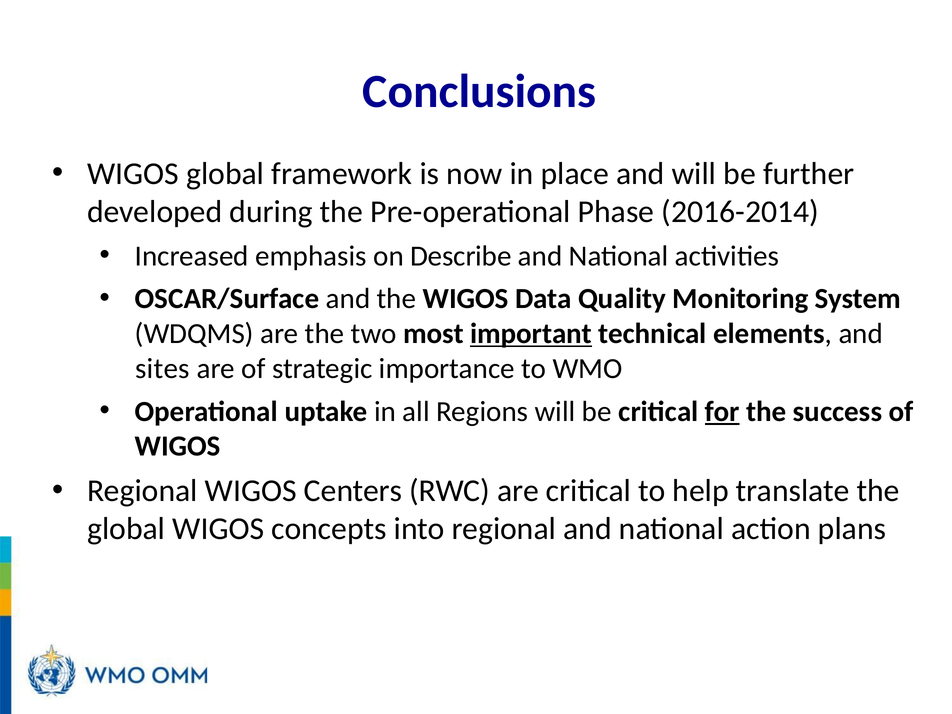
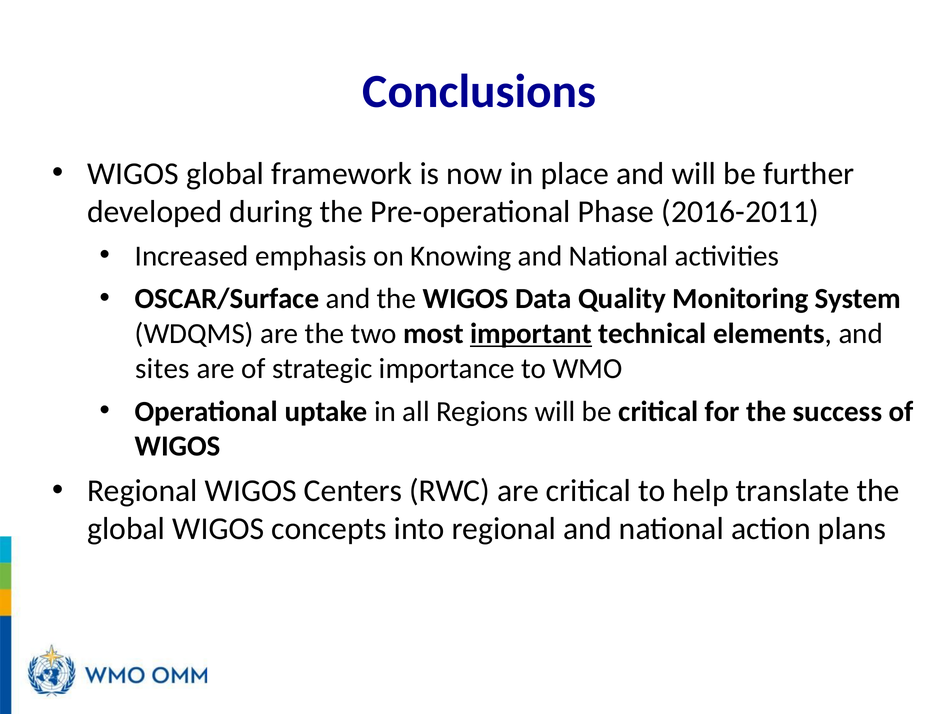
2016-2014: 2016-2014 -> 2016-2011 (740, 212)
Describe: Describe -> Knowing (461, 256)
for underline: present -> none (722, 411)
